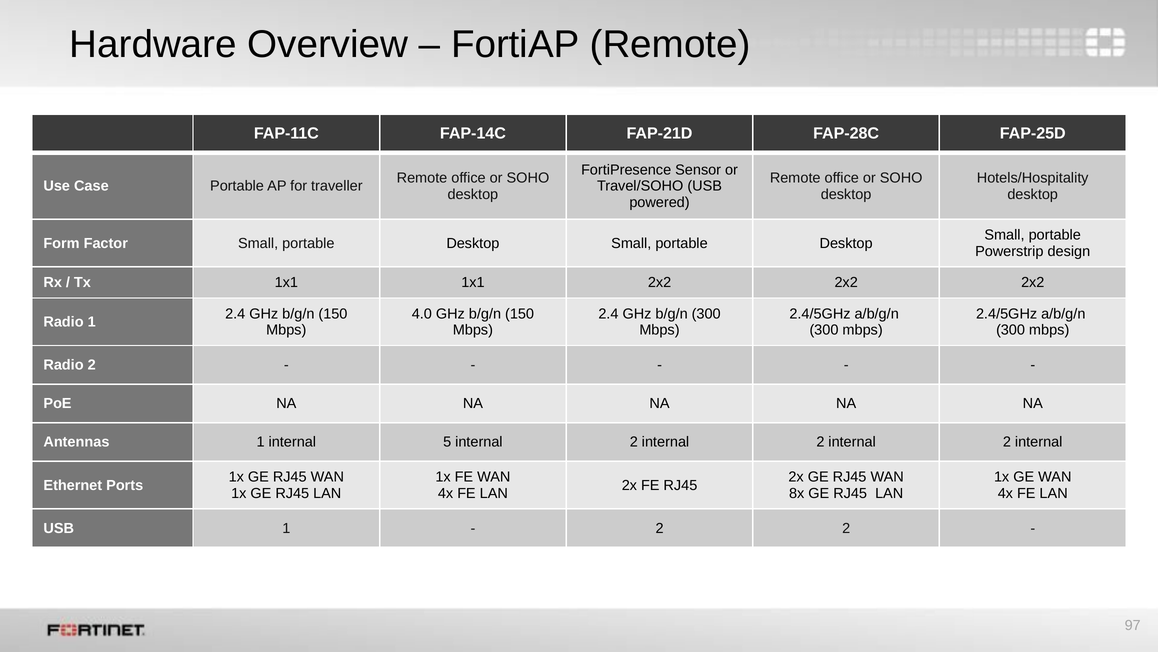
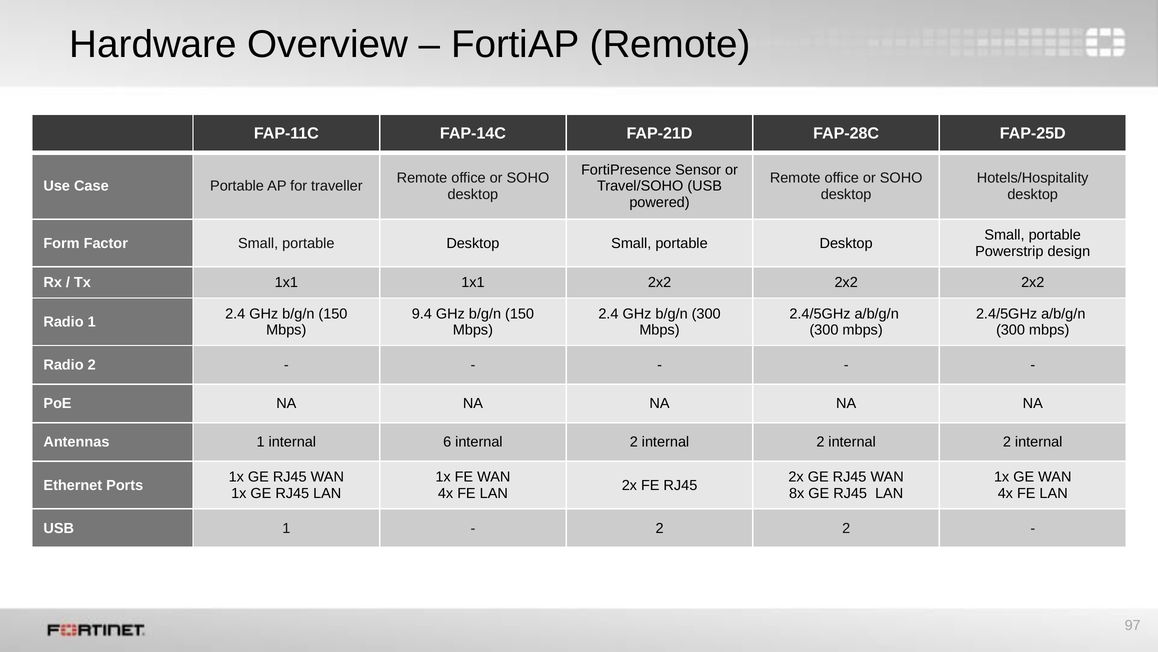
4.0: 4.0 -> 9.4 (422, 314)
5: 5 -> 6 (447, 442)
